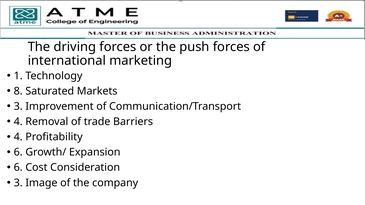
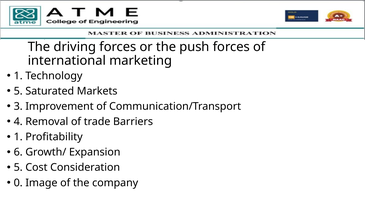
8: 8 -> 5 (18, 91)
4: 4 -> 1 (18, 137)
6: 6 -> 5 (18, 168)
3: 3 -> 0 (18, 183)
